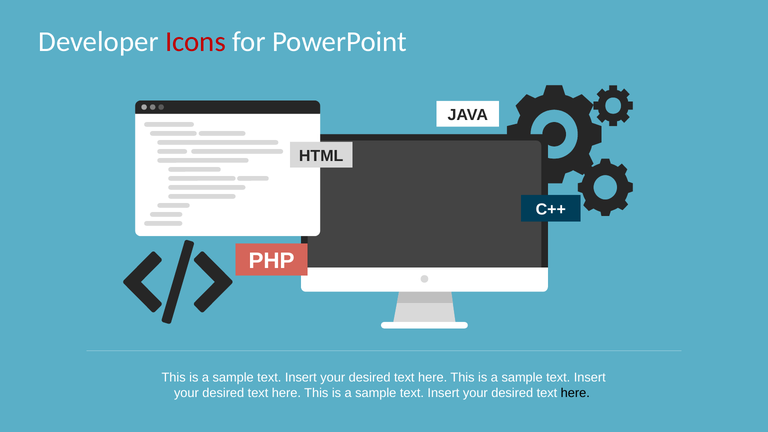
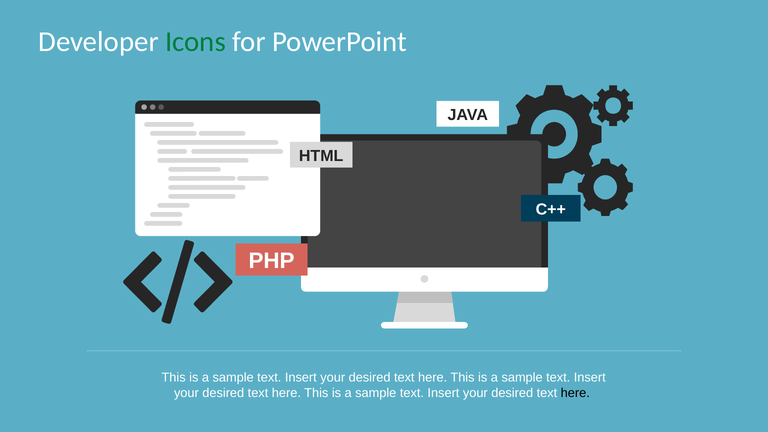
Icons colour: red -> green (195, 42)
